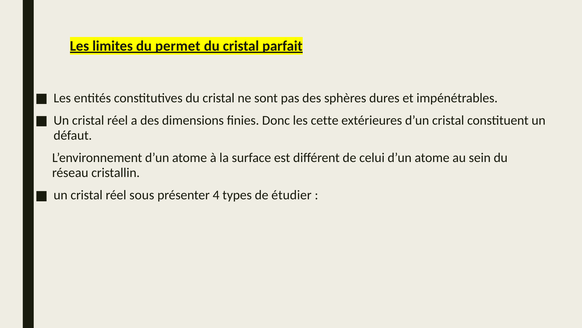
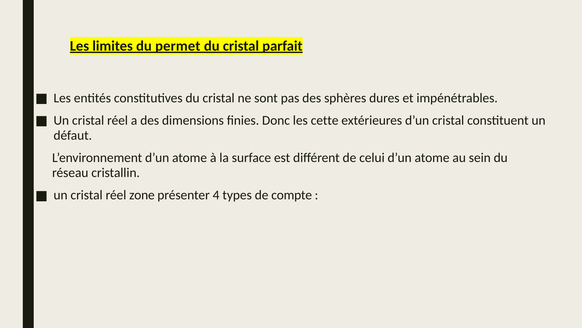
sous: sous -> zone (142, 195)
étudier: étudier -> compte (292, 195)
